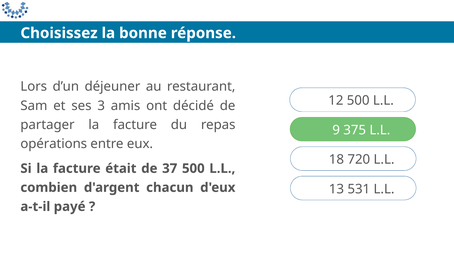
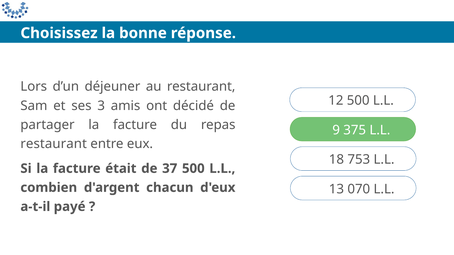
opérations: opérations -> restaurant (54, 144)
720: 720 -> 753 (359, 160)
531: 531 -> 070 (359, 189)
